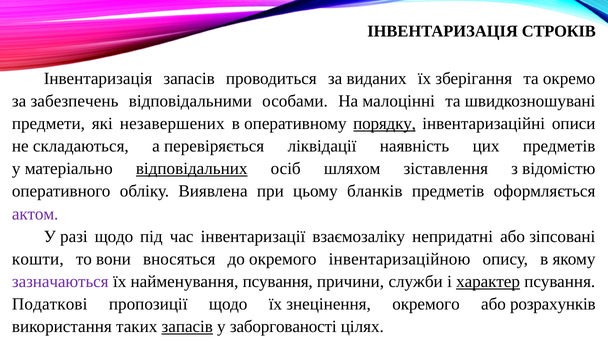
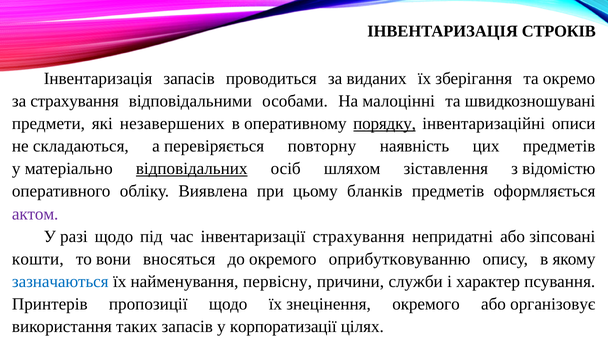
за забезпечень: забезпечень -> страхування (75, 101)
ліквідації: ліквідації -> повторну (322, 146)
інвентаризації взаємозаліку: взаємозаліку -> страхування (359, 236)
інвентаризаційною: інвентаризаційною -> оприбутковуванню (400, 259)
зазначаються colour: purple -> blue (60, 282)
найменування псування: псування -> первісну (278, 282)
характер underline: present -> none (488, 282)
Податкові: Податкові -> Принтерів (50, 304)
розрахунків: розрахунків -> організовує (553, 304)
запасів underline: present -> none (187, 327)
заборгованості: заборгованості -> корпоратизації (283, 327)
